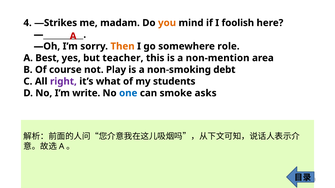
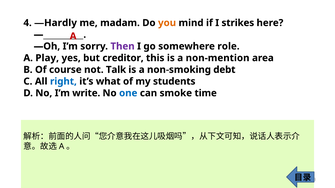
—Strikes: —Strikes -> —Hardly (56, 23)
foolish: foolish -> strikes (238, 23)
Then colour: orange -> purple (123, 46)
Best: Best -> Play (47, 58)
teacher: teacher -> creditor (123, 58)
Play: Play -> Talk (116, 70)
right colour: purple -> blue (63, 82)
asks: asks -> time (206, 93)
